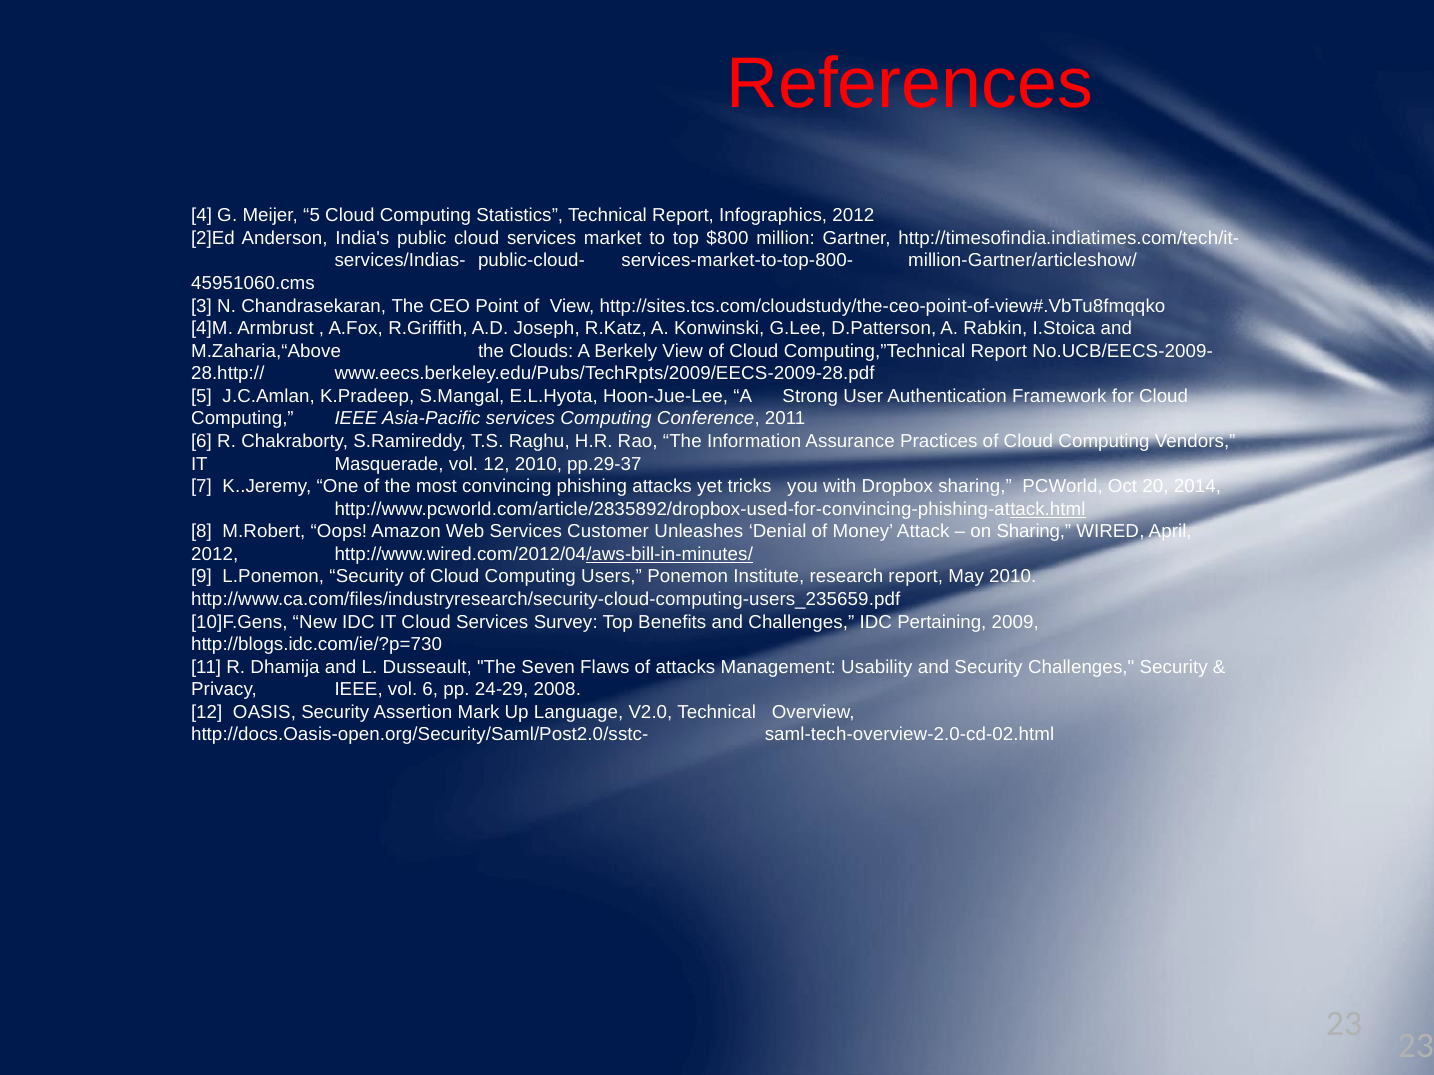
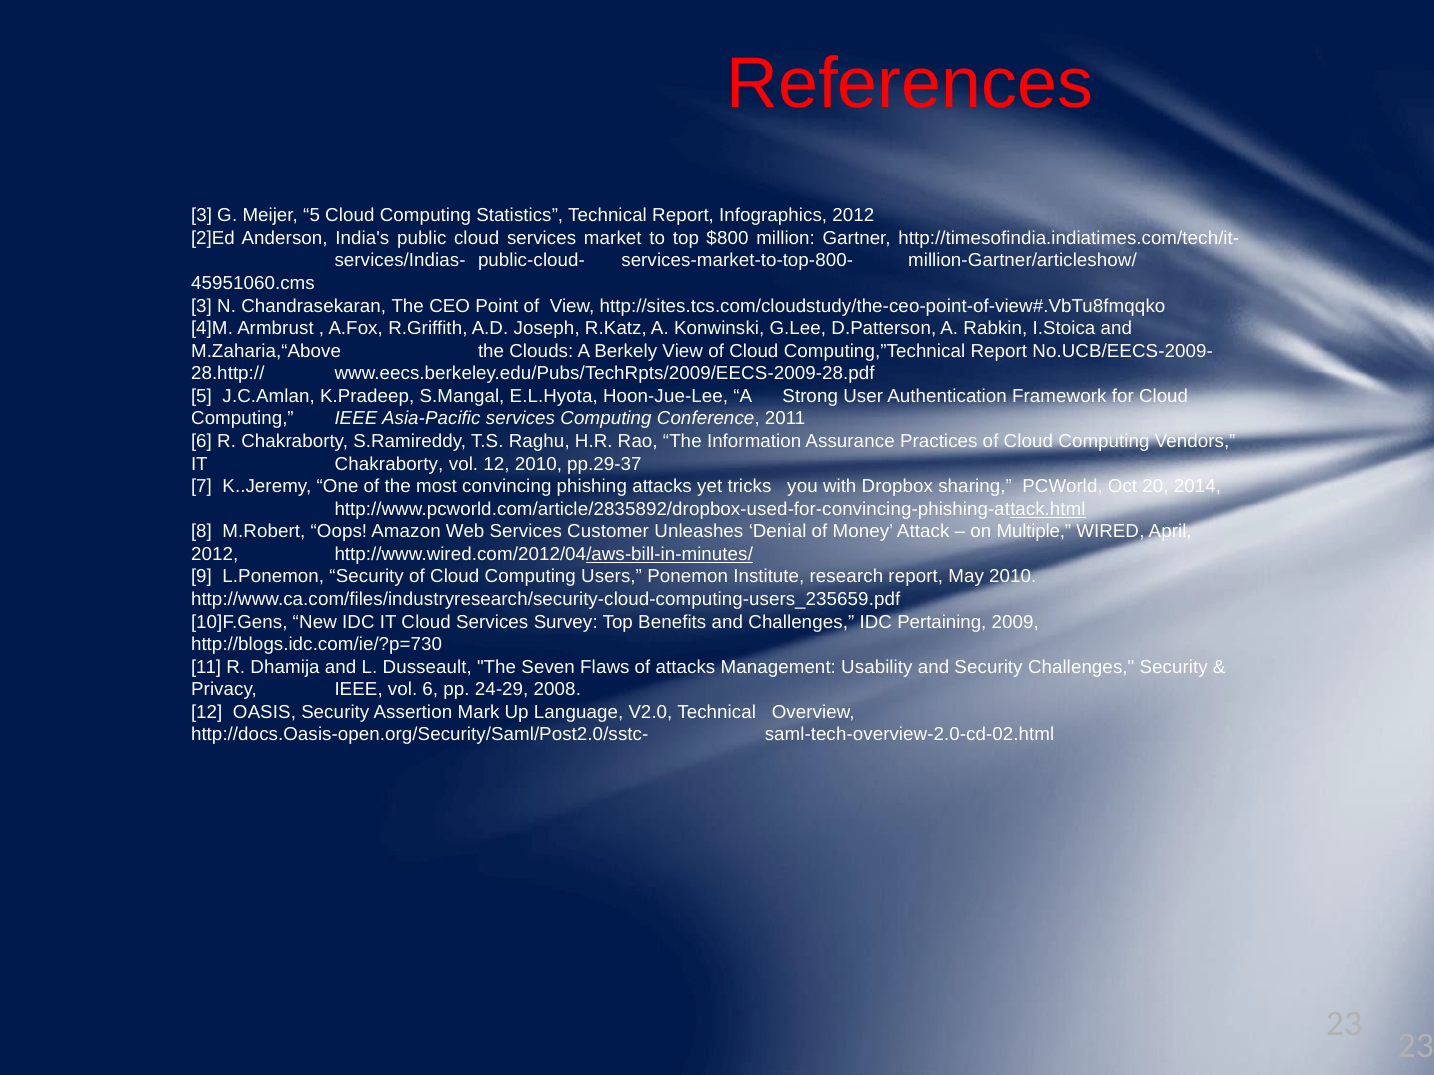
4: 4 -> 3 (202, 216)
IT Masquerade: Masquerade -> Chakraborty (389, 464)
on Sharing: Sharing -> Multiple (1034, 532)
